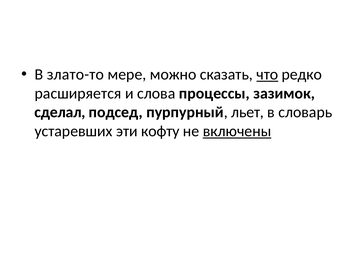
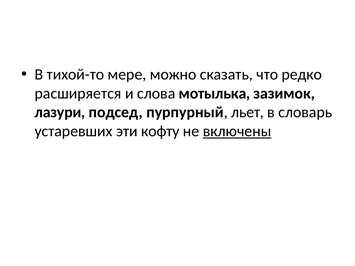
злато-то: злато-то -> тихой-то (75, 74)
что underline: present -> none (267, 74)
процессы: процессы -> мотылька (214, 93)
сделал: сделал -> лазури (60, 112)
